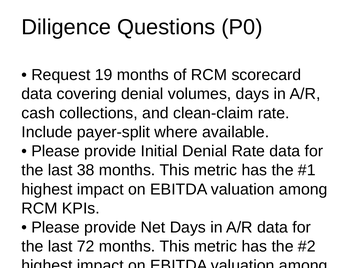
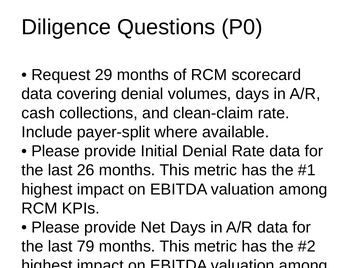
19: 19 -> 29 (104, 75)
38: 38 -> 26 (86, 170)
72: 72 -> 79 (86, 246)
